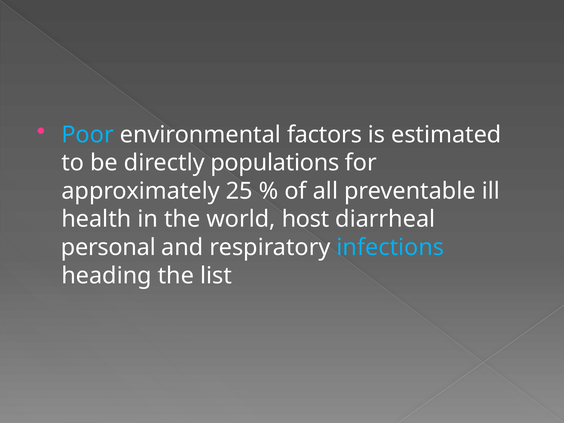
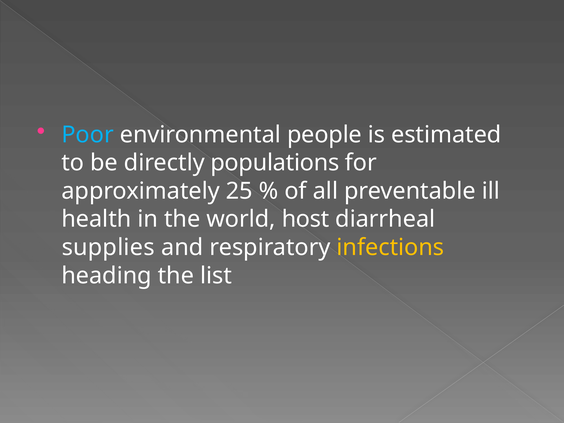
factors: factors -> people (324, 135)
personal: personal -> supplies (108, 247)
infections colour: light blue -> yellow (390, 247)
